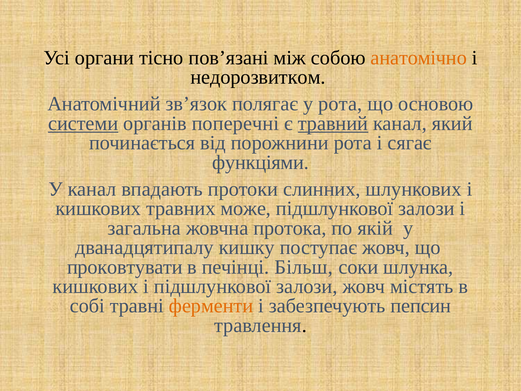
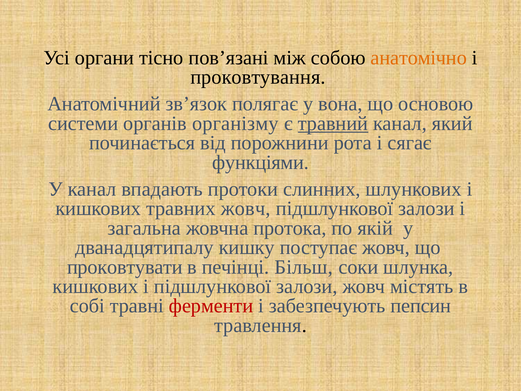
недорозвитком: недорозвитком -> проковтування (258, 77)
у рота: рота -> вона (340, 104)
системи underline: present -> none (83, 123)
поперечні: поперечні -> організму (235, 123)
травних може: може -> жовч (246, 208)
ферменти colour: orange -> red (211, 306)
